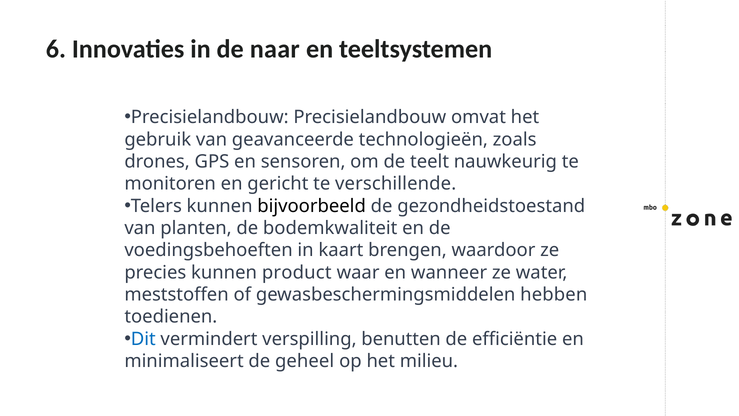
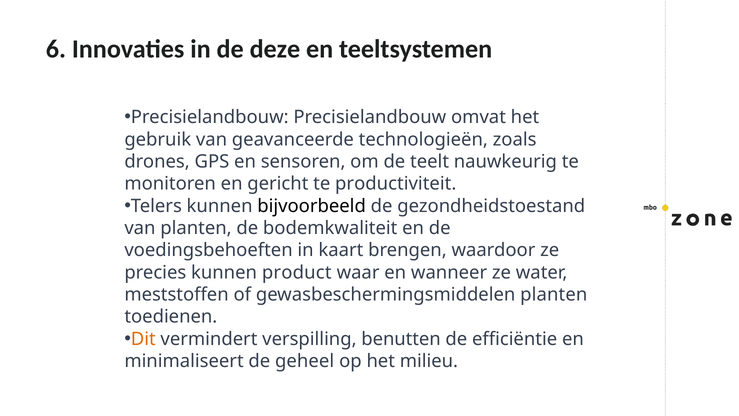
naar: naar -> deze (275, 49)
verschillende: verschillende -> productiviteit (396, 184)
gewasbeschermingsmiddelen hebben: hebben -> planten (554, 294)
Dit colour: blue -> orange (143, 339)
